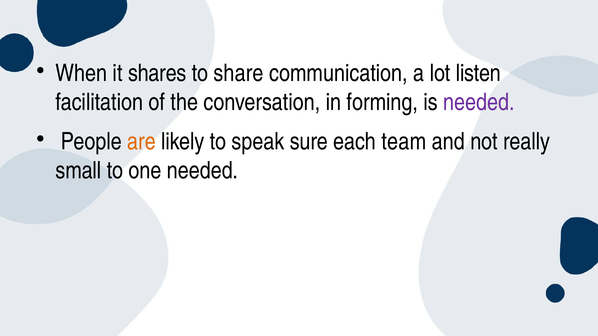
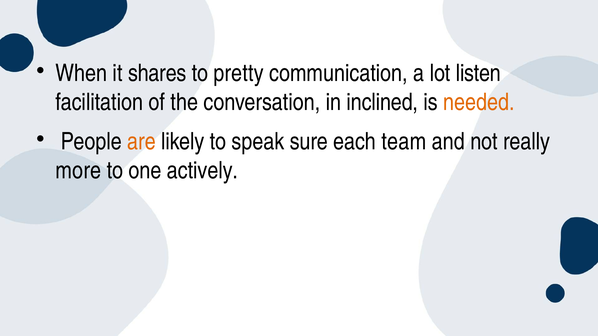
share: share -> pretty (239, 73)
forming: forming -> inclined (382, 102)
needed colour: purple -> orange (479, 102)
small: small -> more (78, 171)
one needed: needed -> actively (203, 171)
